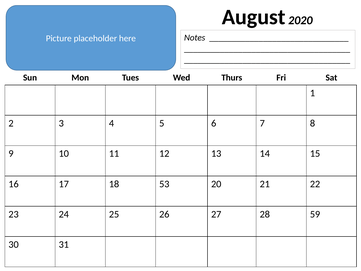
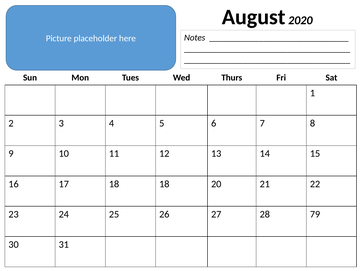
18 53: 53 -> 18 (164, 184)
59: 59 -> 79 (315, 214)
